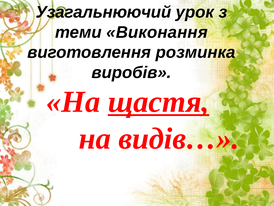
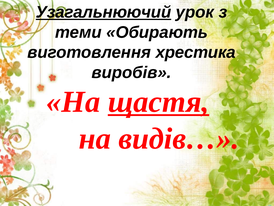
Узагальнюючий underline: none -> present (103, 12)
Виконання: Виконання -> Обирають (157, 32)
розминка: розминка -> хрестика (196, 52)
